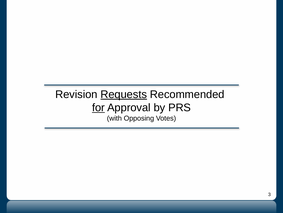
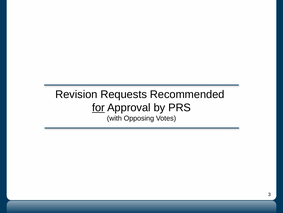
Requests underline: present -> none (124, 94)
